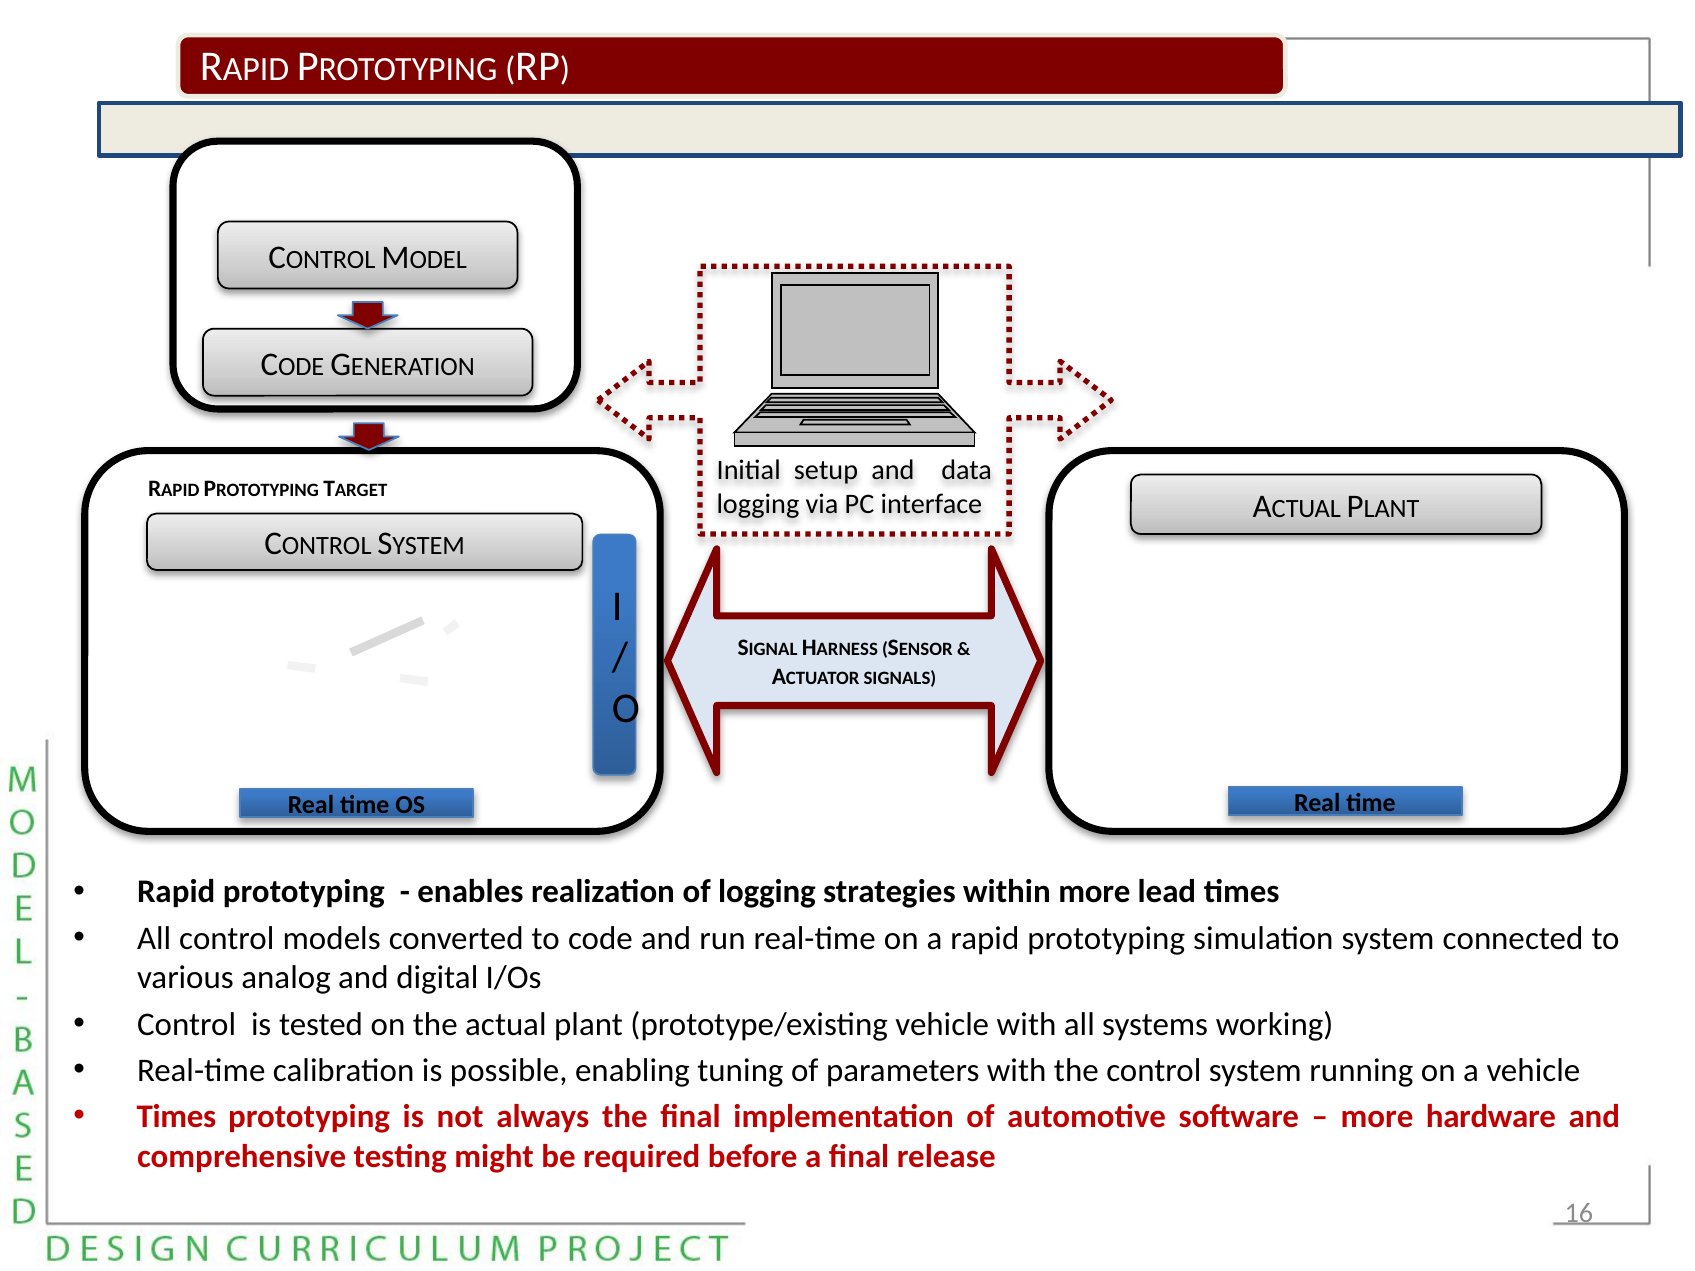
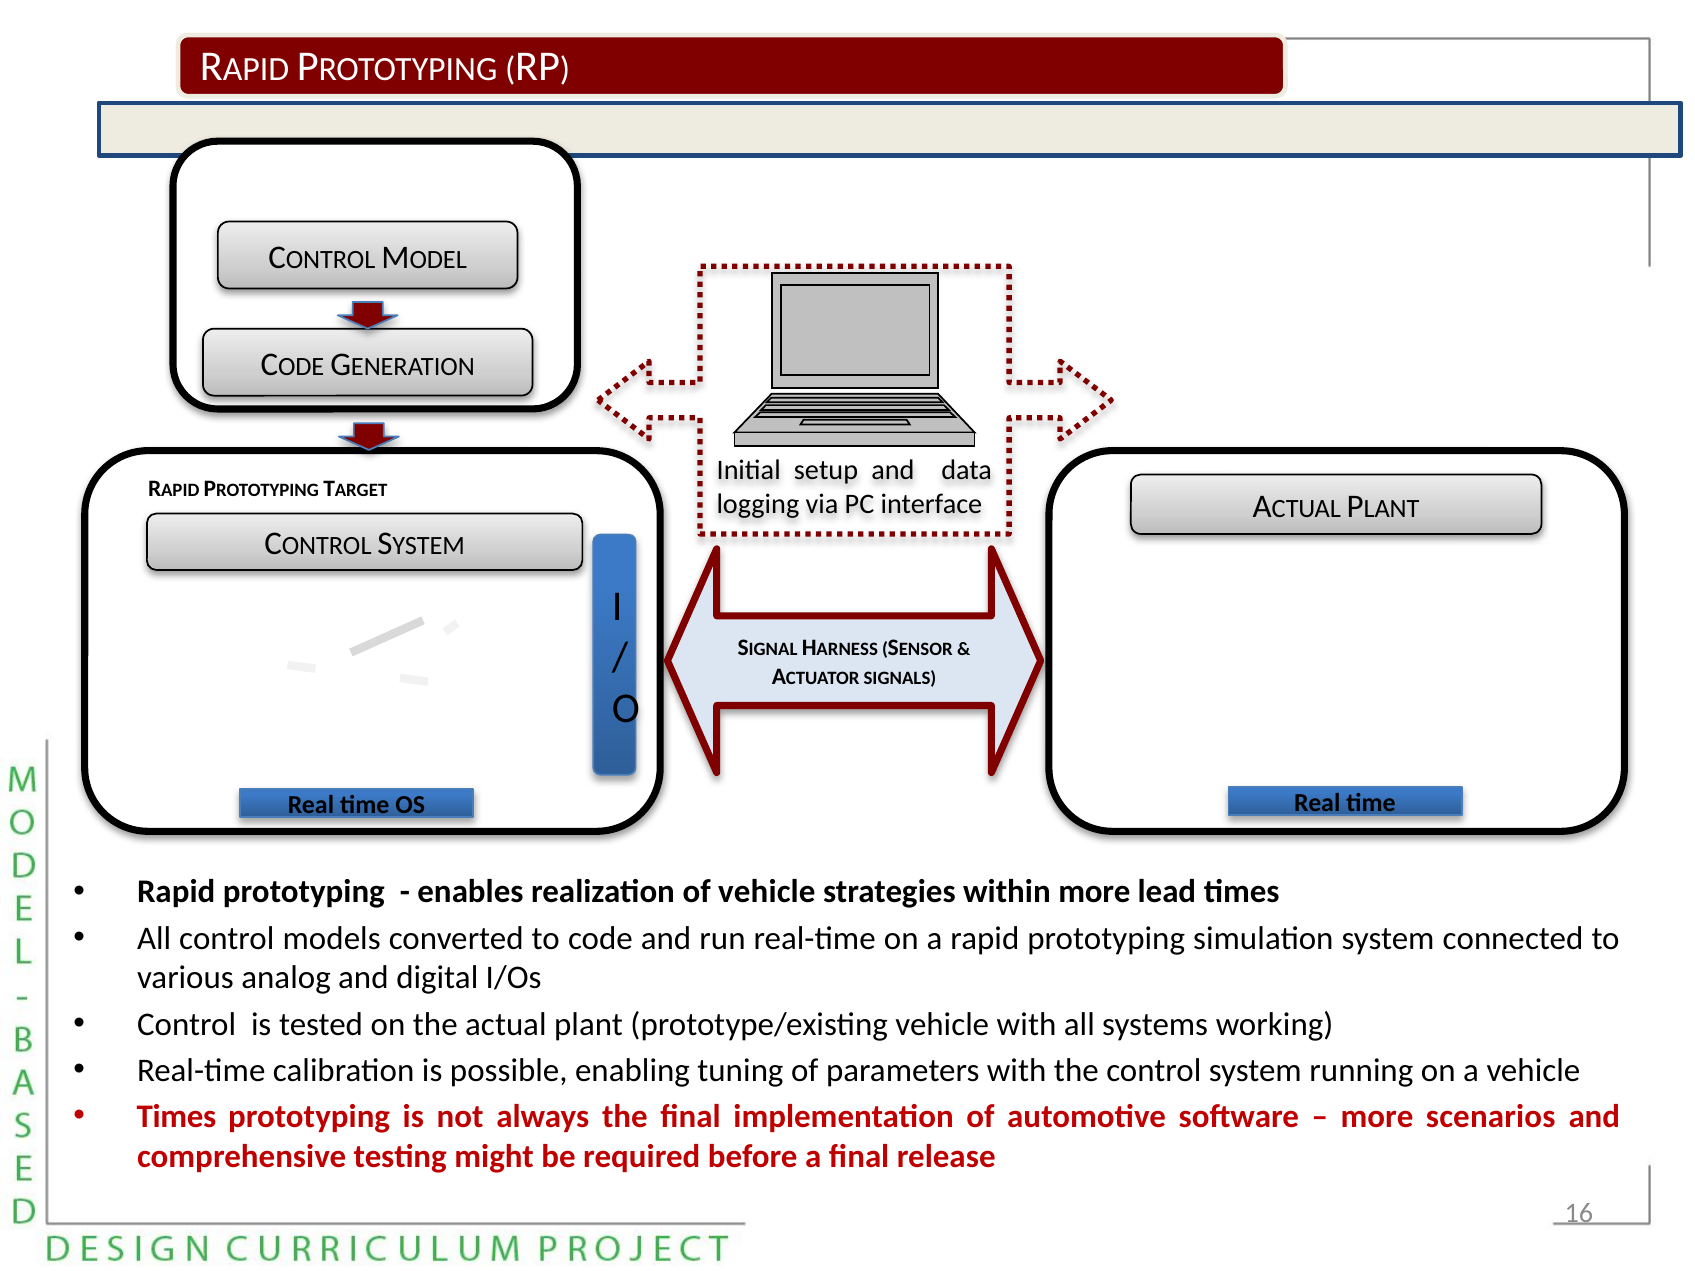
of logging: logging -> vehicle (767, 892)
hardware: hardware -> scenarios (1491, 1117)
